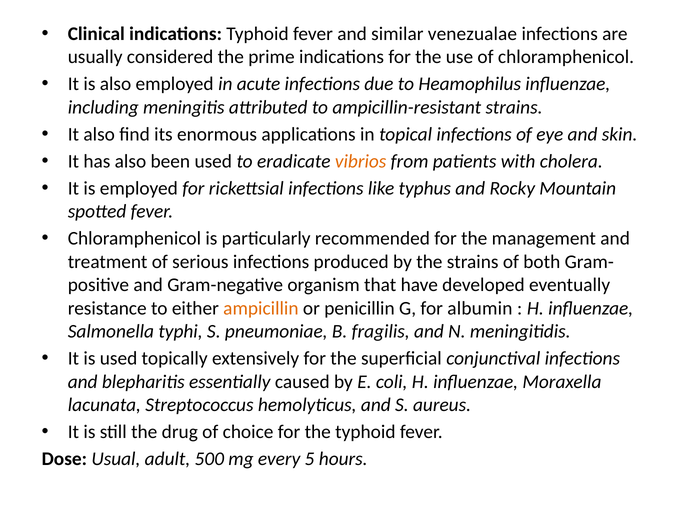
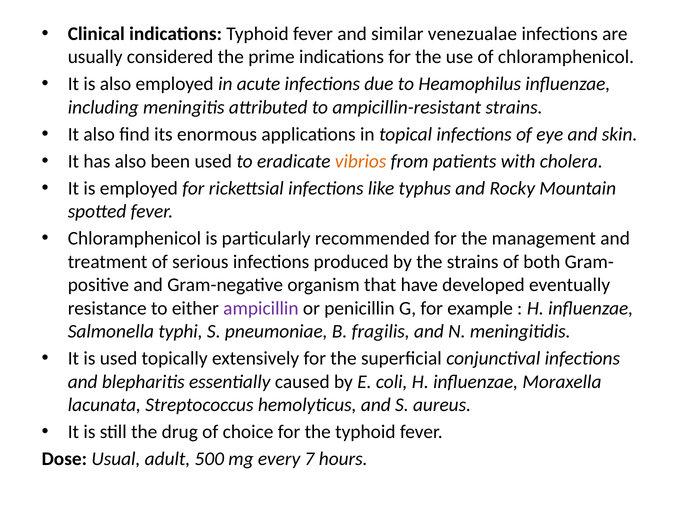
ampicillin colour: orange -> purple (261, 308)
albumin: albumin -> example (480, 308)
5: 5 -> 7 (310, 459)
